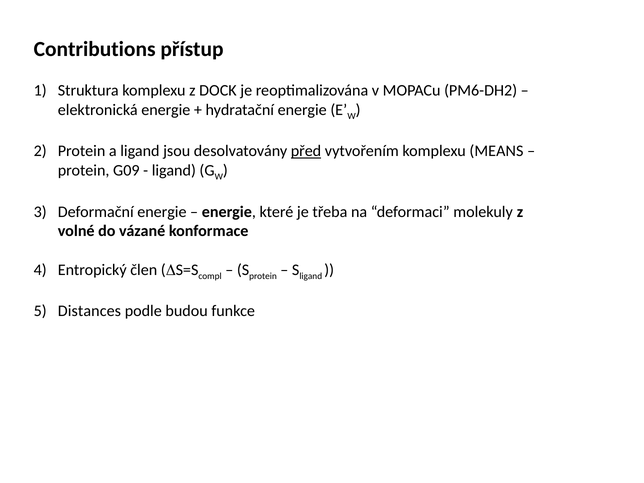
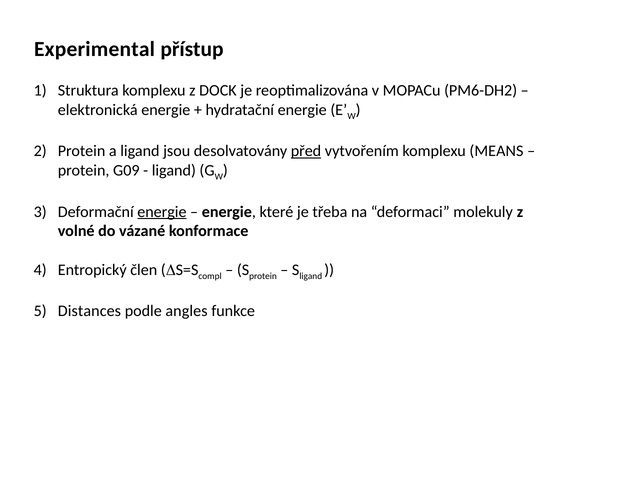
Contributions: Contributions -> Experimental (94, 49)
energie underline: none -> present (162, 212)
budou: budou -> angles (187, 311)
